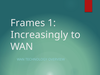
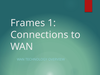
Increasingly: Increasingly -> Connections (39, 35)
